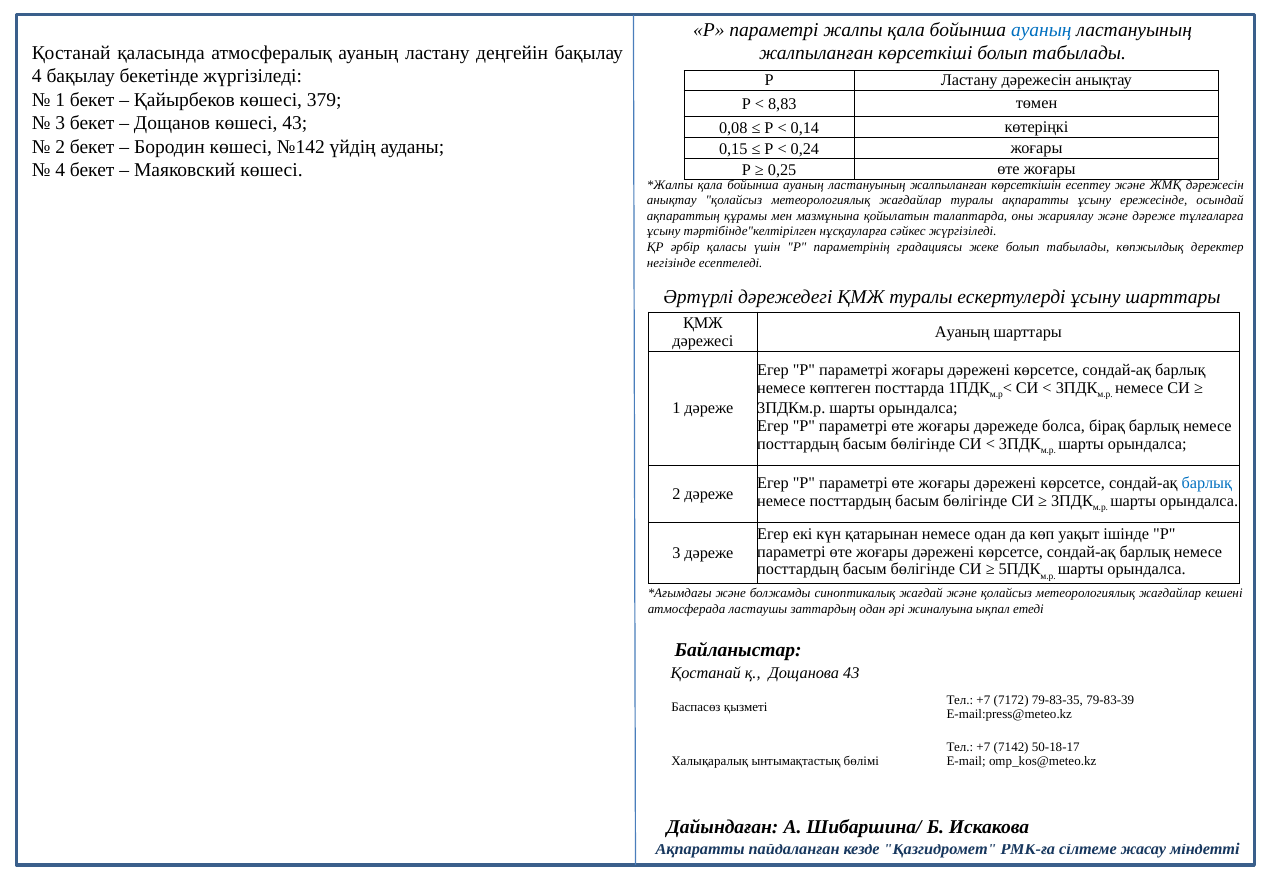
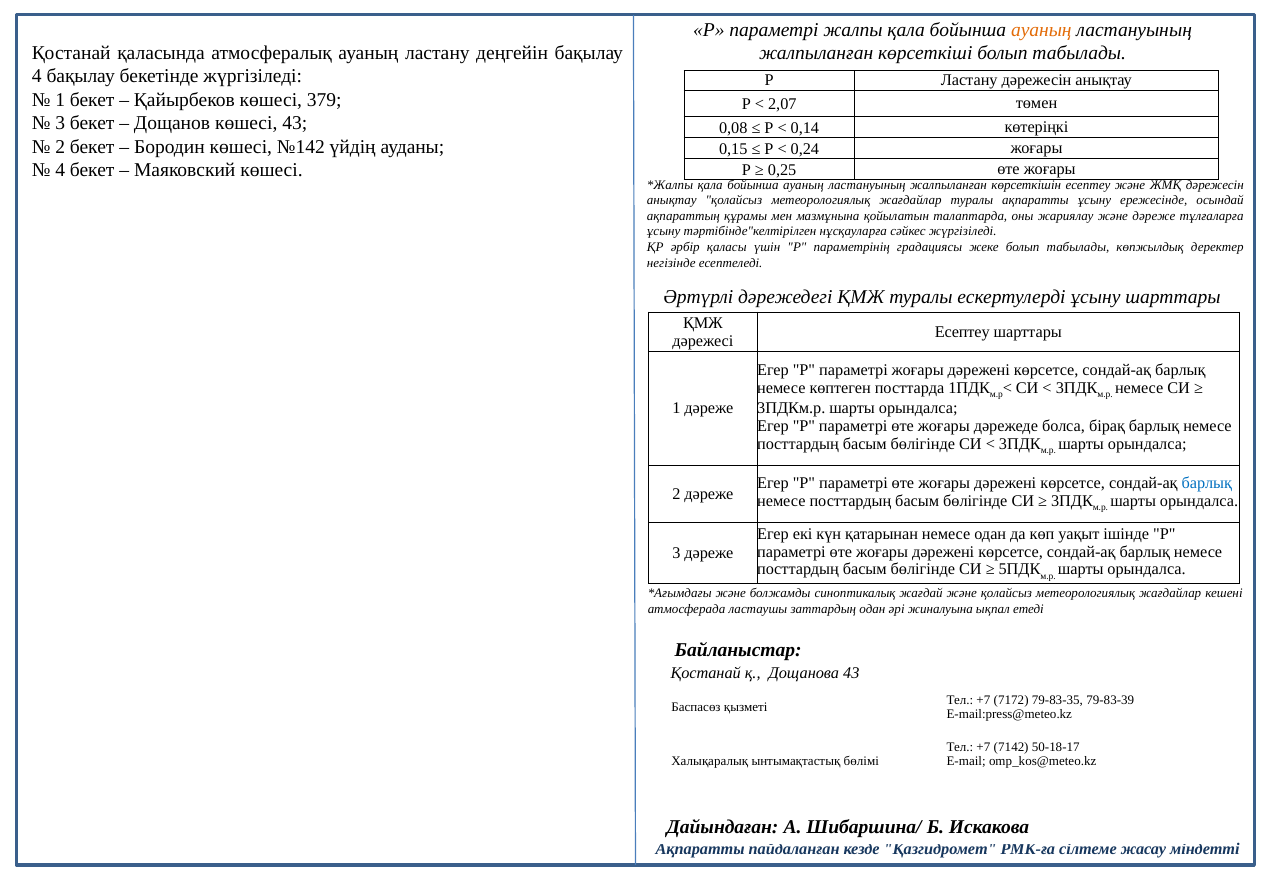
ауаның colour: blue -> orange (1041, 30)
8,83: 8,83 -> 2,07 (782, 104)
Ауаның: Ауаның -> Есептеу (962, 332)
